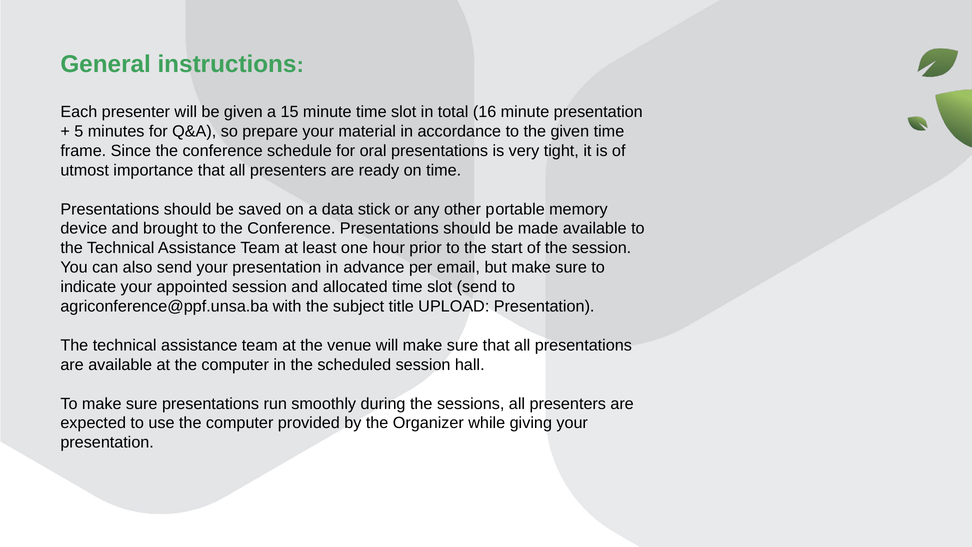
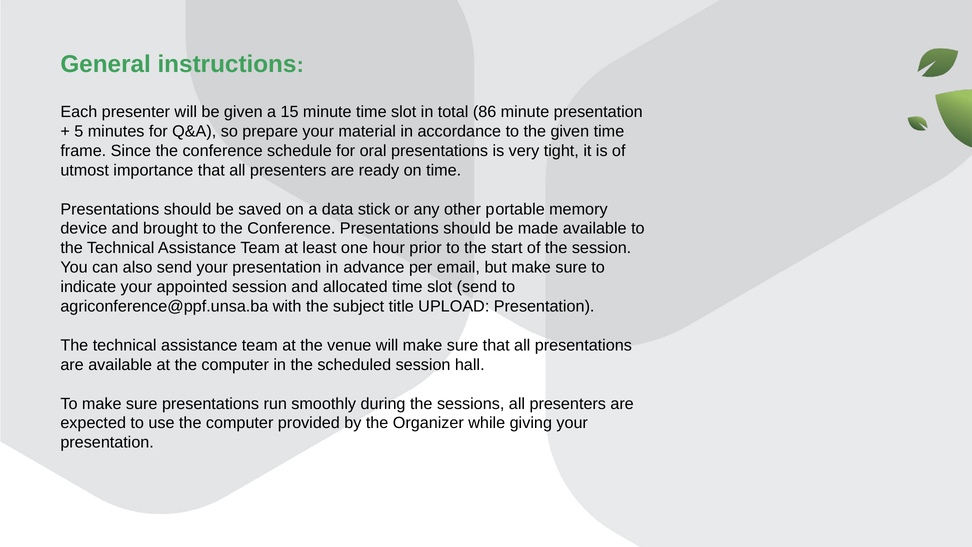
16: 16 -> 86 (485, 112)
